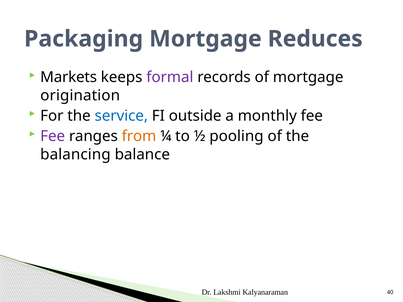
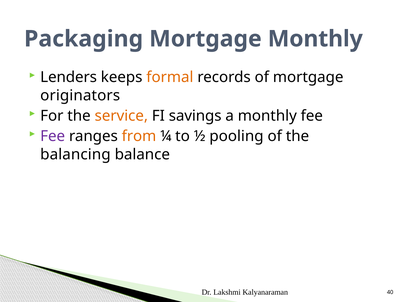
Mortgage Reduces: Reduces -> Monthly (315, 39)
Markets: Markets -> Lenders (69, 77)
formal colour: purple -> orange (170, 77)
origination: origination -> originators (80, 96)
service colour: blue -> orange (121, 116)
outside: outside -> savings (195, 116)
